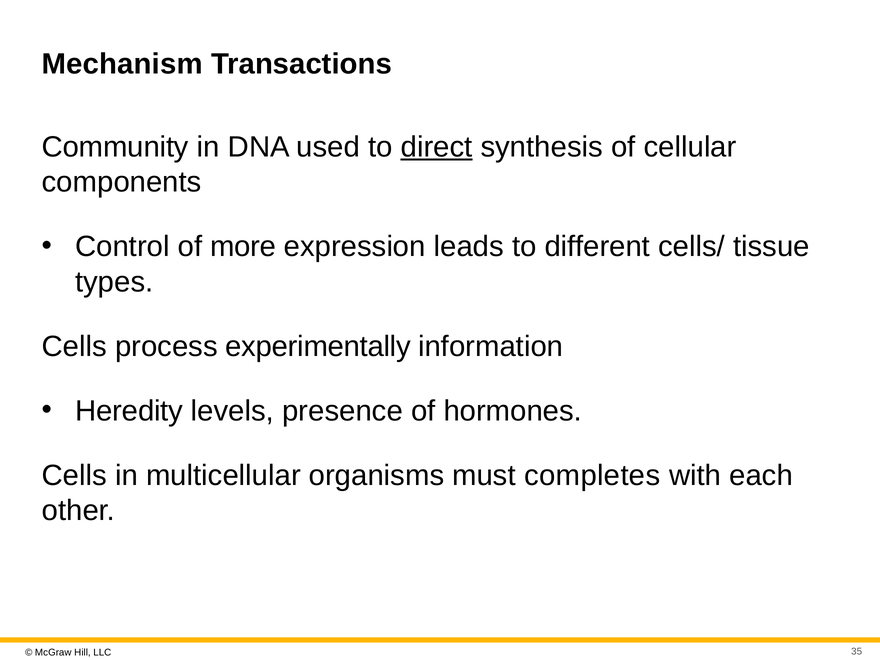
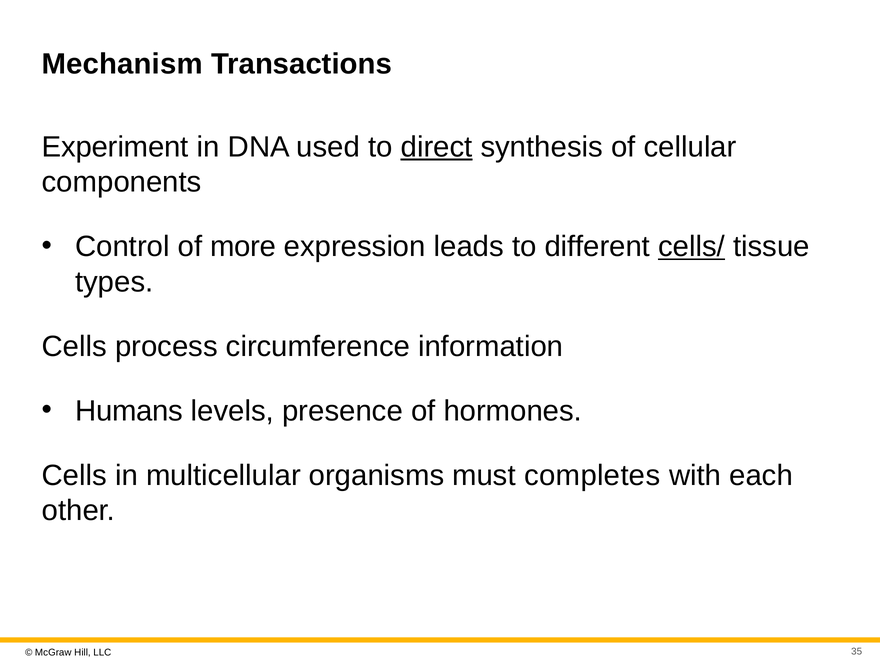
Community: Community -> Experiment (115, 147)
cells/ underline: none -> present (692, 247)
experimentally: experimentally -> circumference (318, 346)
Heredity: Heredity -> Humans (129, 411)
